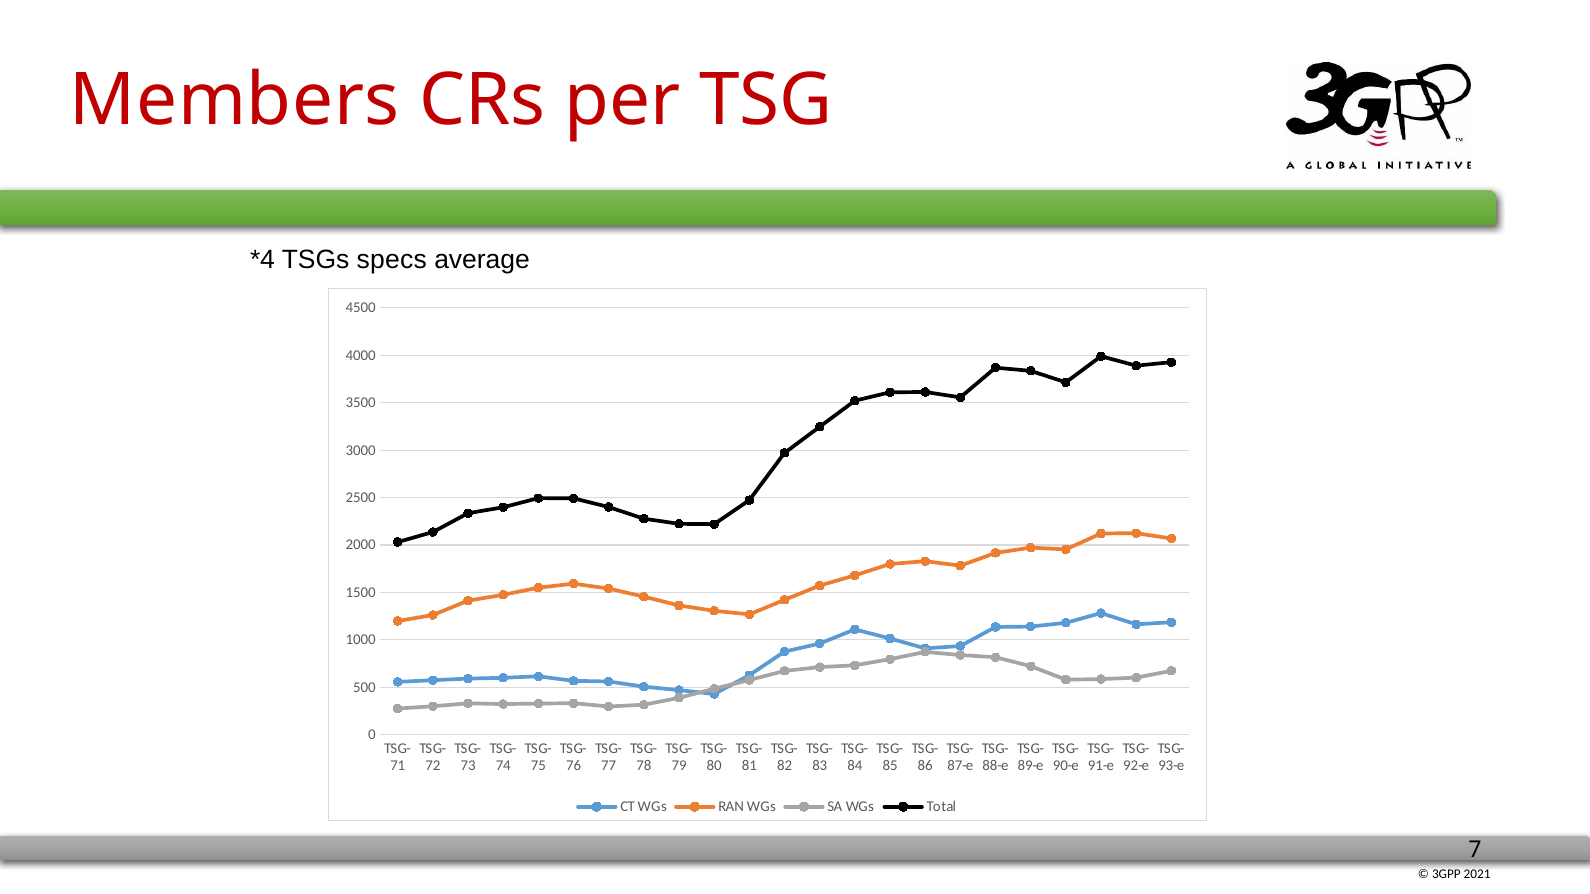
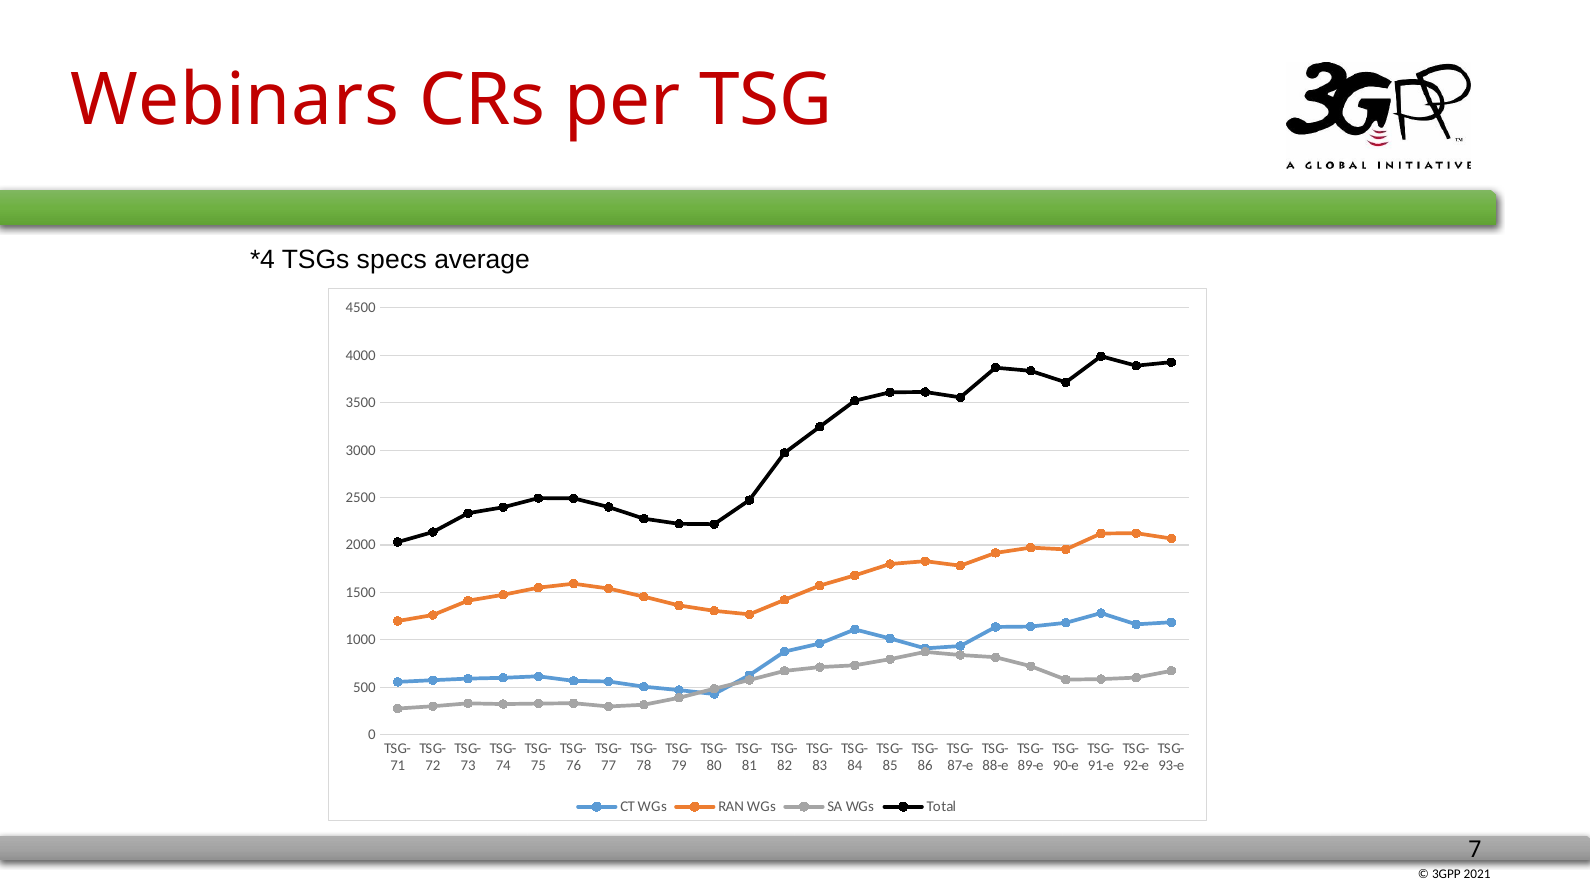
Members: Members -> Webinars (235, 101)
